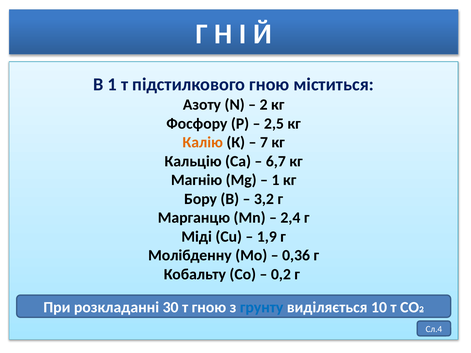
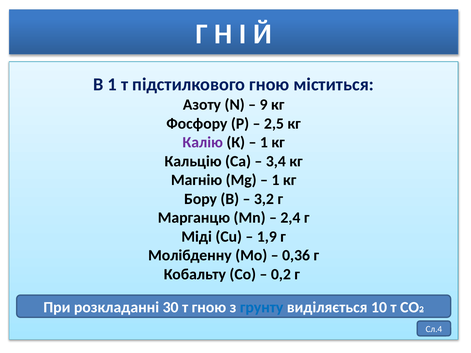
2: 2 -> 9 (264, 105)
Калію colour: orange -> purple (203, 143)
7: 7 -> 1 (264, 143)
6,7: 6,7 -> 3,4 (276, 161)
